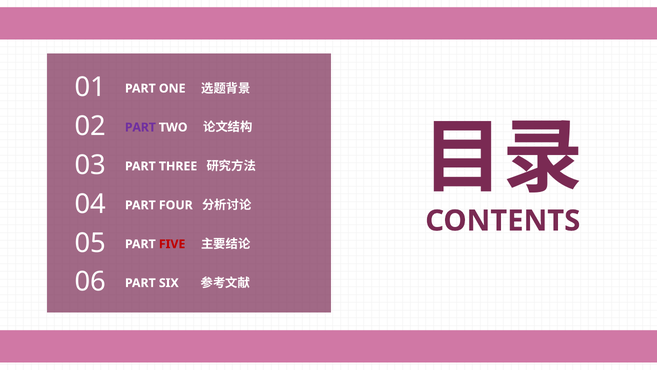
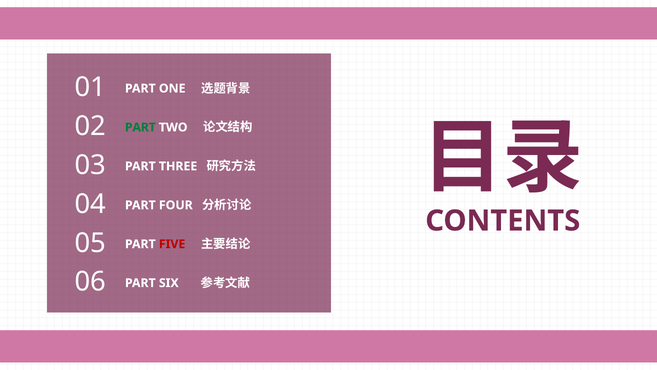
PART colour: purple -> green (140, 127)
